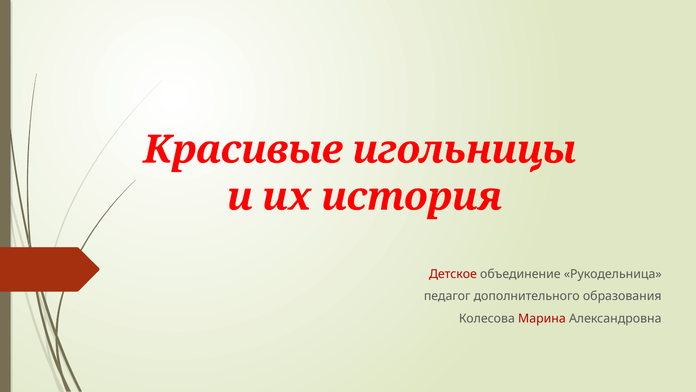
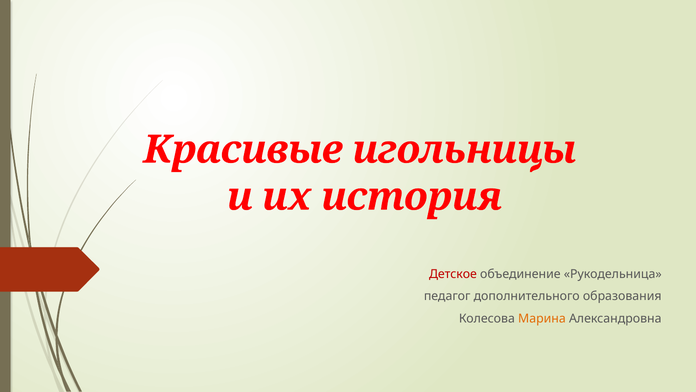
Марина colour: red -> orange (542, 318)
